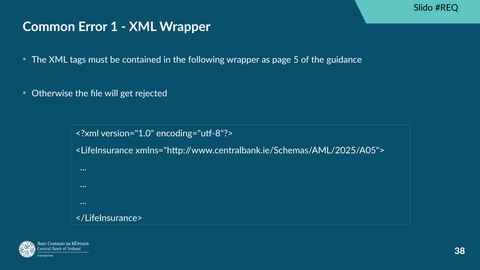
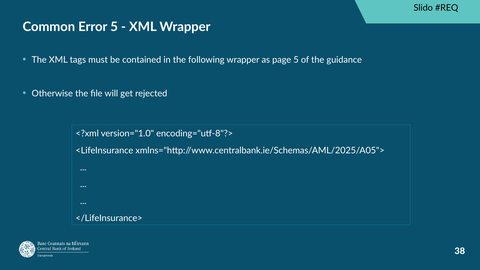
Error 1: 1 -> 5 (114, 27)
